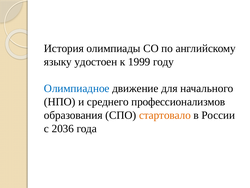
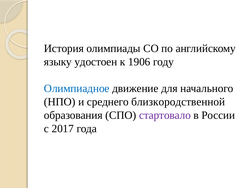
1999: 1999 -> 1906 (139, 62)
профессионализмов: профессионализмов -> близкородственной (178, 102)
стартовало colour: orange -> purple (165, 115)
2036: 2036 -> 2017 (63, 128)
